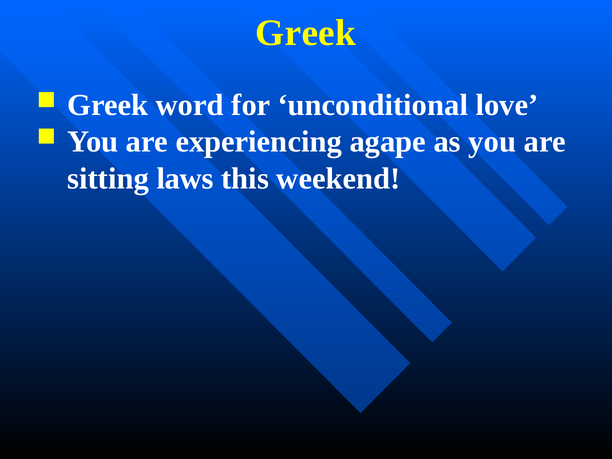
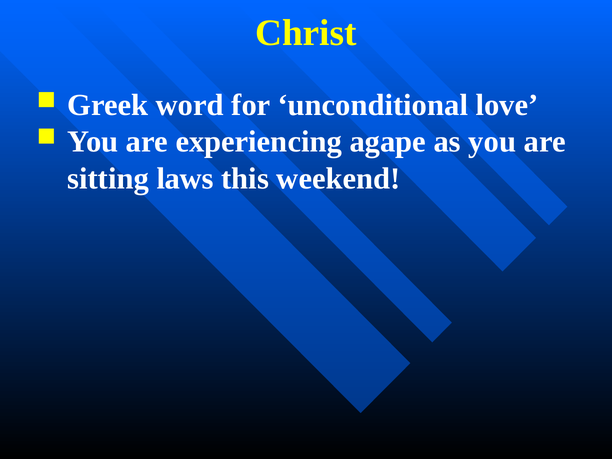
Greek: Greek -> Christ (306, 33)
